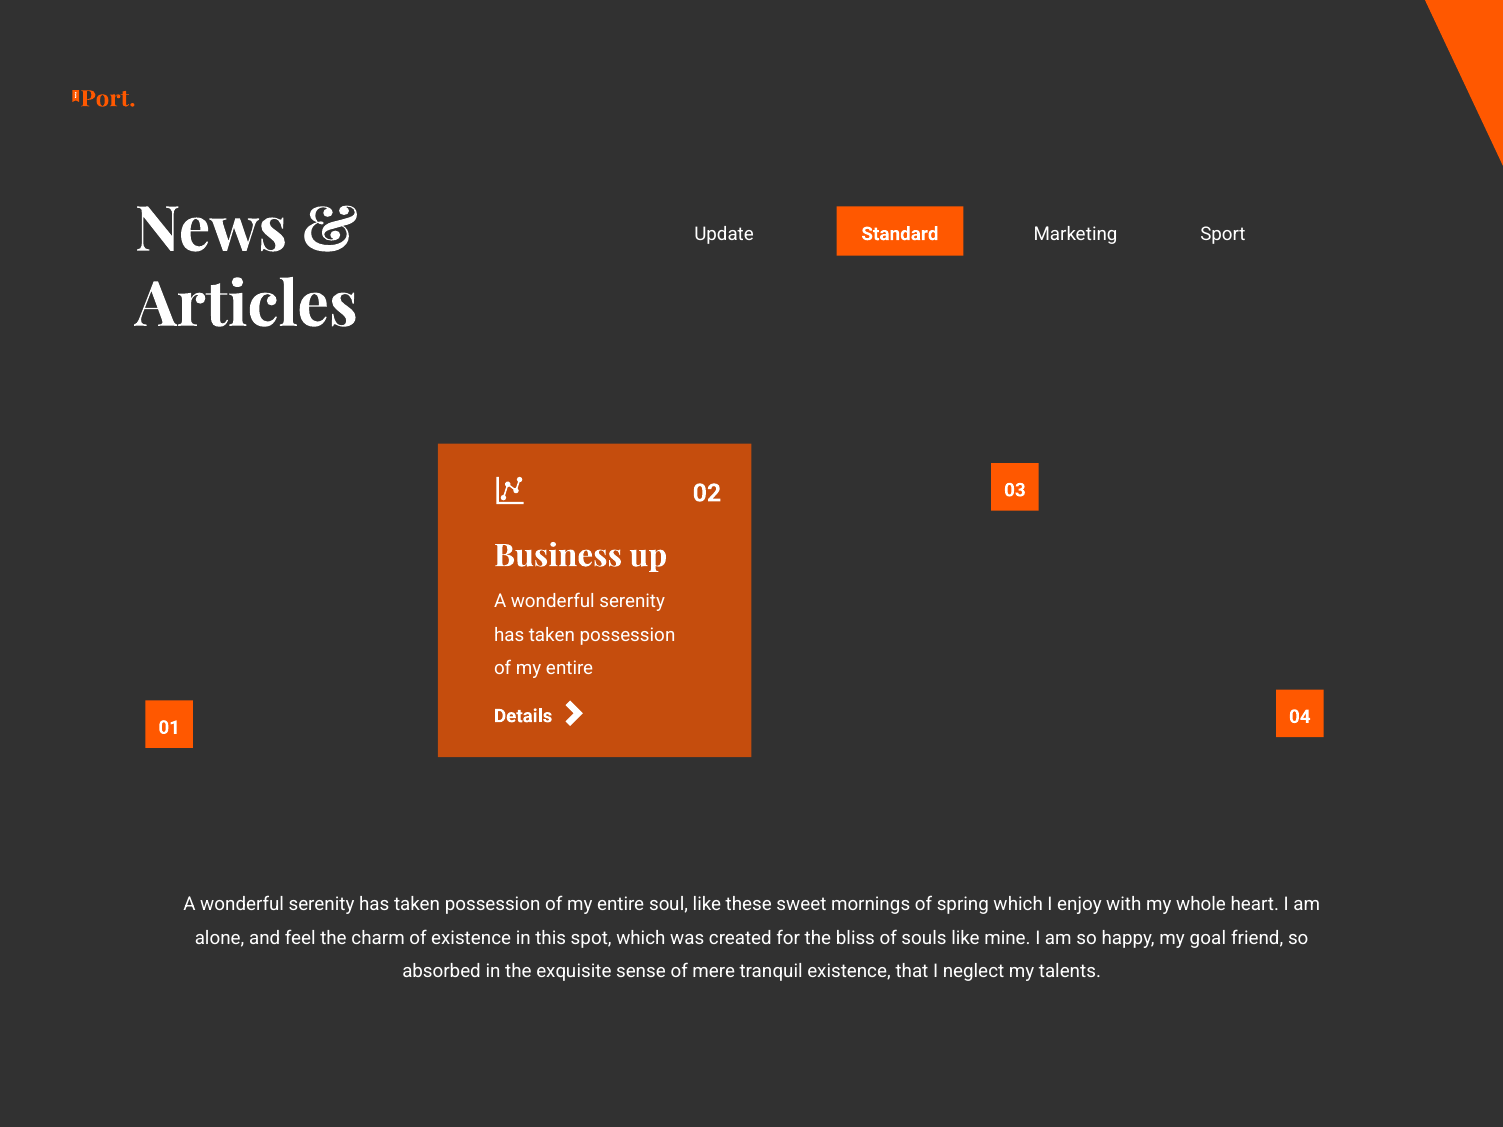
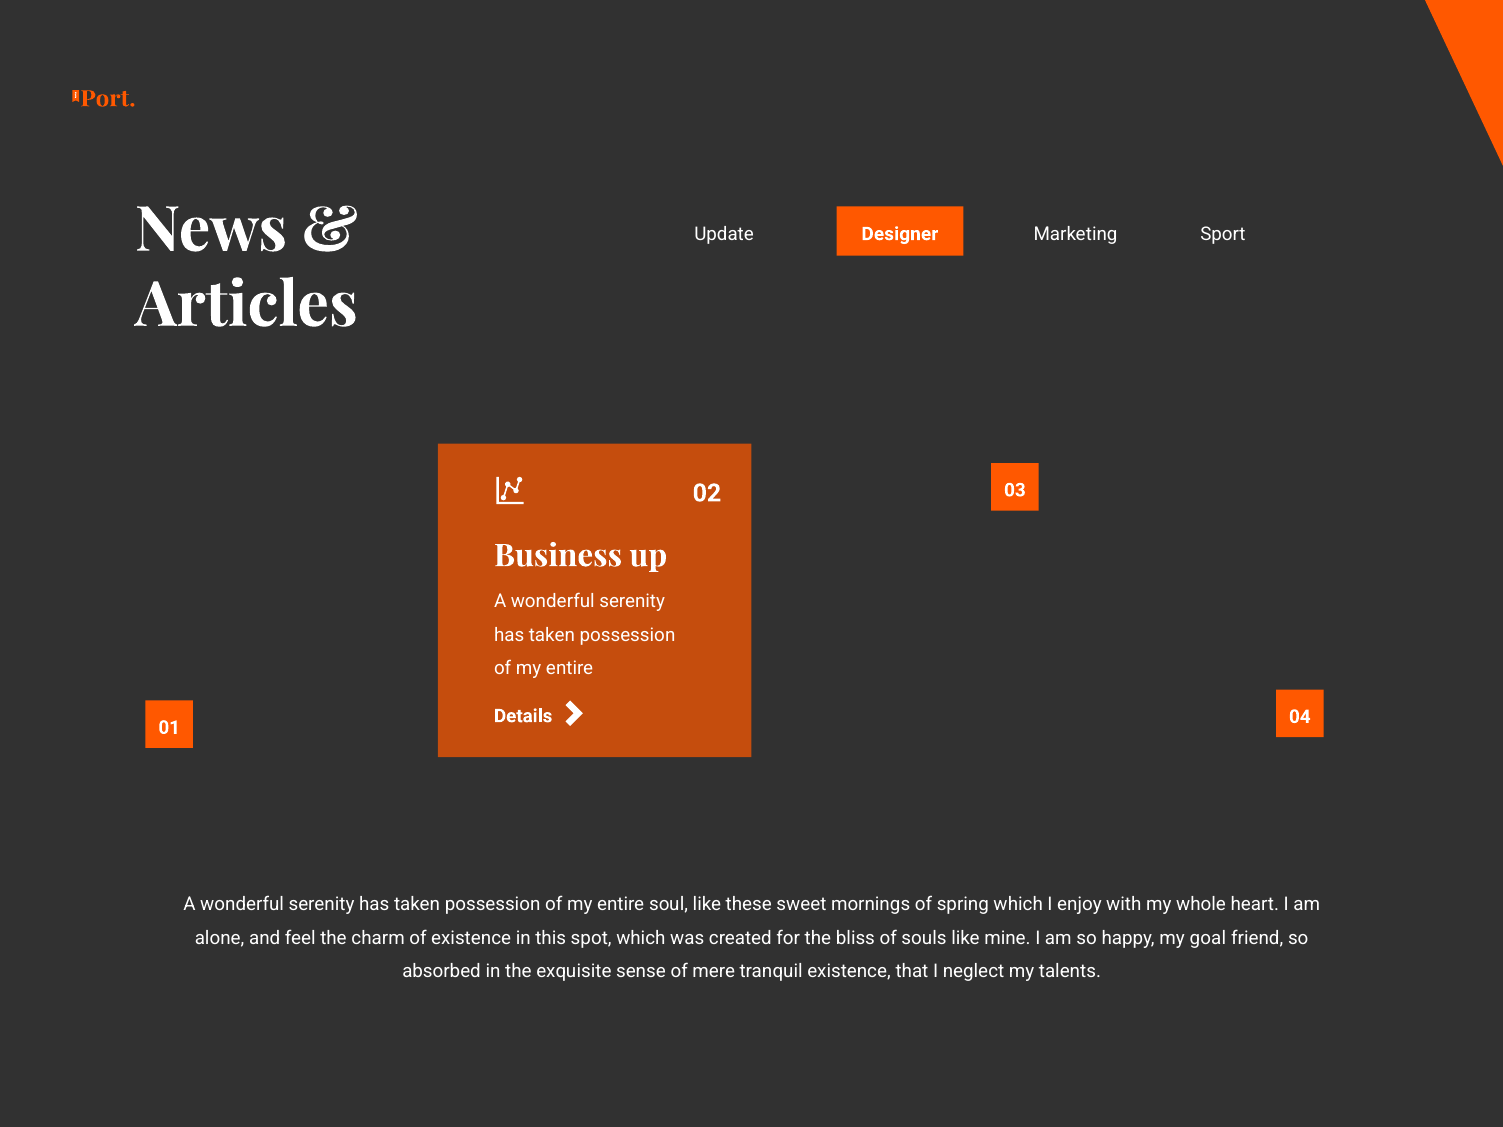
Standard: Standard -> Designer (900, 234)
